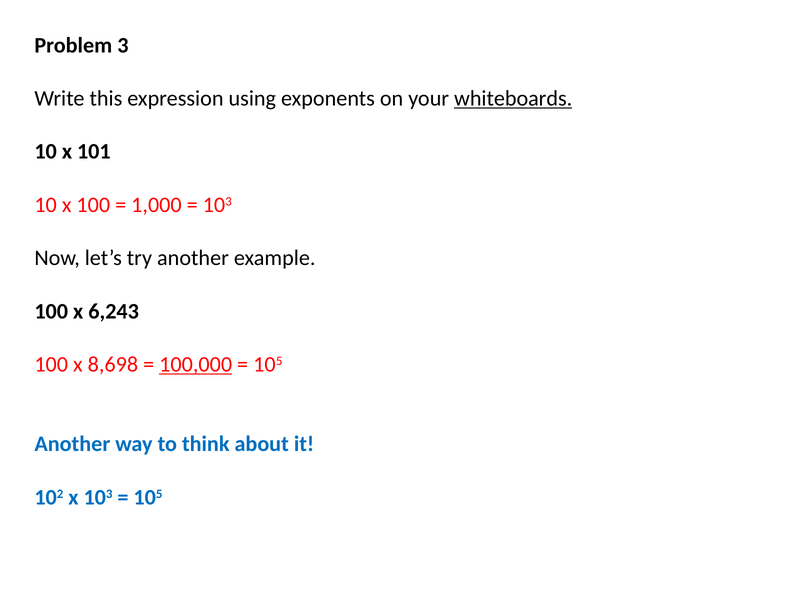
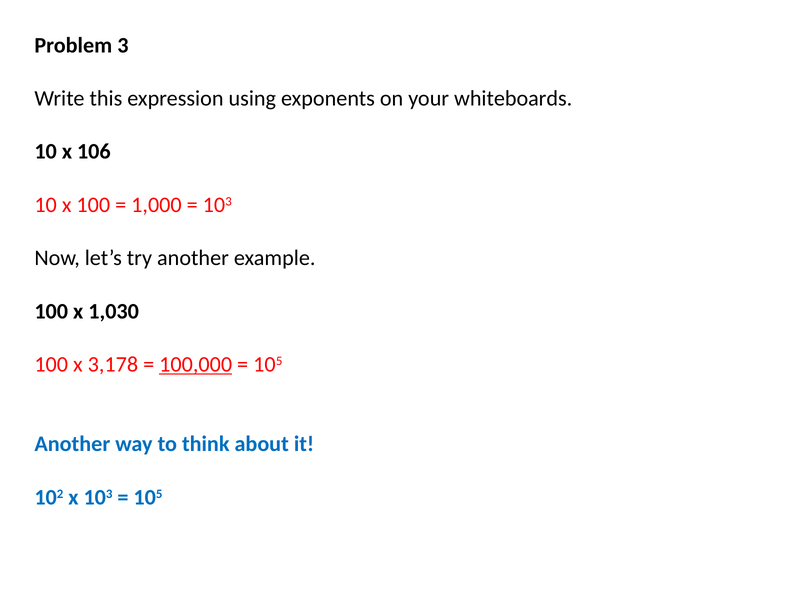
whiteboards underline: present -> none (513, 98)
101: 101 -> 106 (94, 152)
6,243: 6,243 -> 1,030 (114, 311)
8,698: 8,698 -> 3,178 (113, 364)
